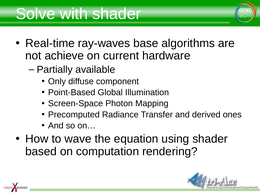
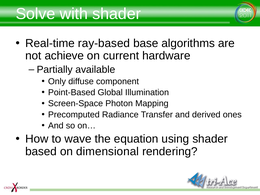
ray-waves: ray-waves -> ray-based (104, 43)
computation: computation -> dimensional (108, 151)
